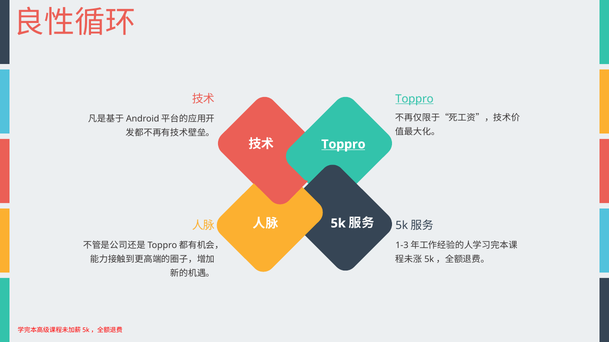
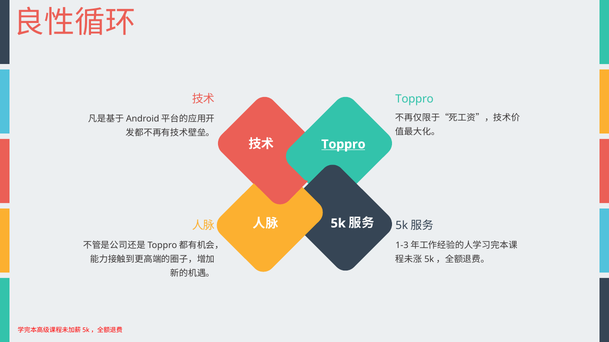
Toppro underline: present -> none (414, 99)
